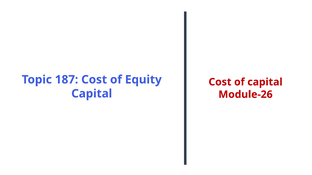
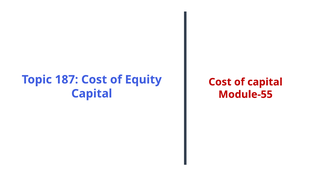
Module-26: Module-26 -> Module-55 (246, 95)
